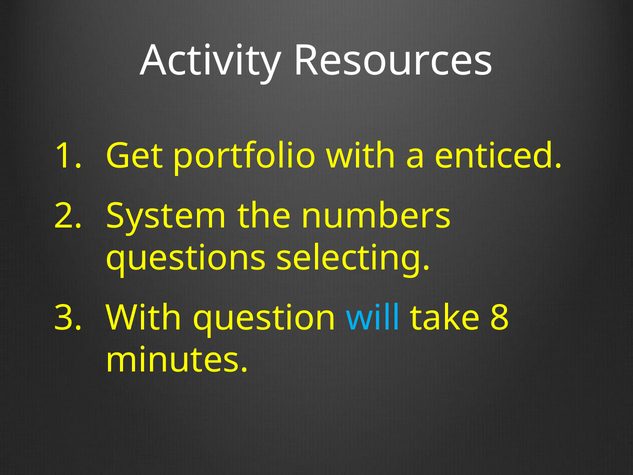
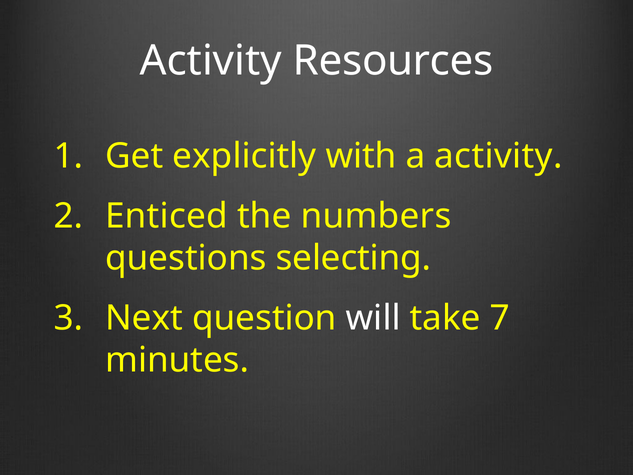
portfolio: portfolio -> explicitly (244, 156)
a enticed: enticed -> activity (498, 156)
System: System -> Enticed (167, 216)
With: With -> Next (144, 318)
will colour: light blue -> white (373, 318)
8: 8 -> 7 (500, 318)
